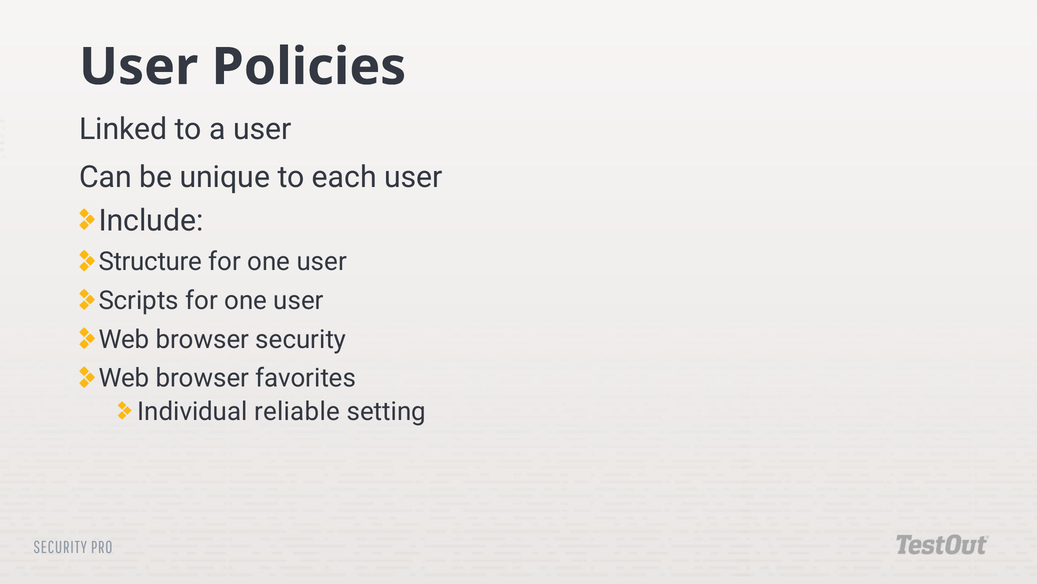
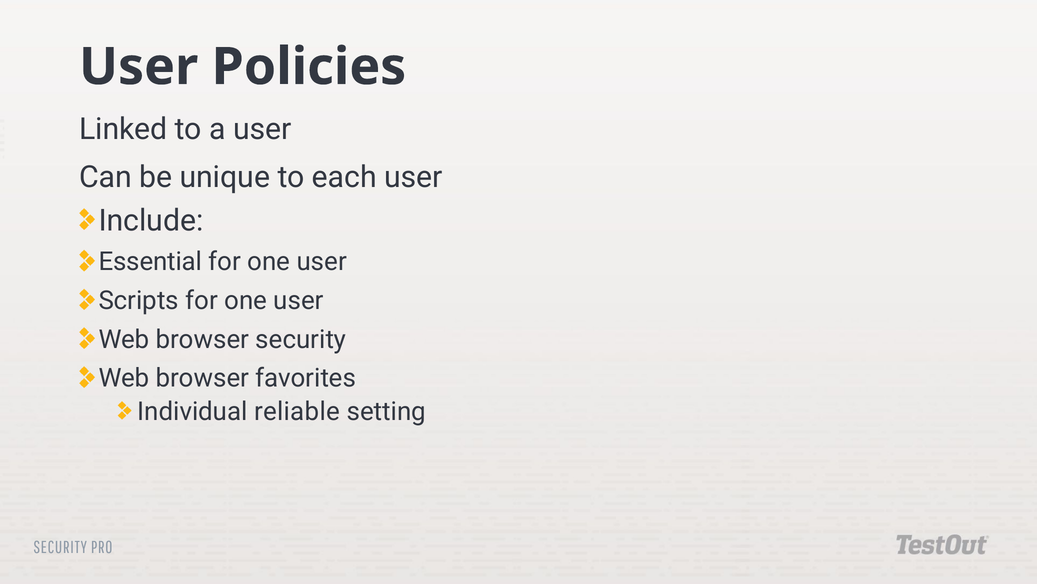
Structure: Structure -> Essential (150, 262)
